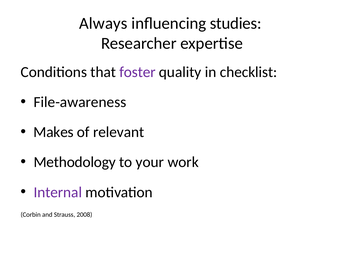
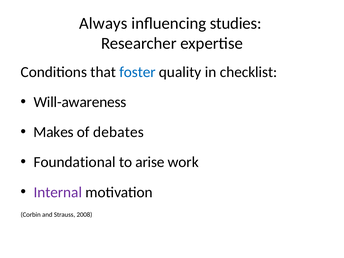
foster colour: purple -> blue (138, 72)
File-awareness: File-awareness -> Will-awareness (80, 102)
relevant: relevant -> debates (119, 132)
Methodology: Methodology -> Foundational (75, 162)
your: your -> arise (150, 162)
